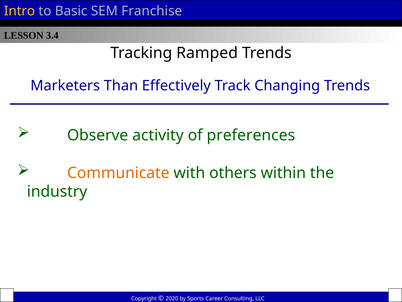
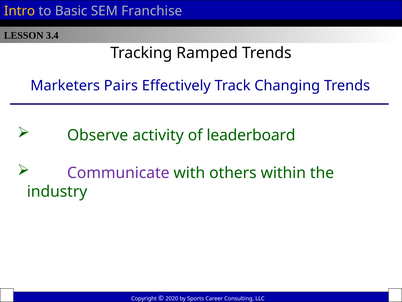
Than: Than -> Pairs (121, 85)
preferences: preferences -> leaderboard (251, 135)
Communicate colour: orange -> purple (118, 173)
